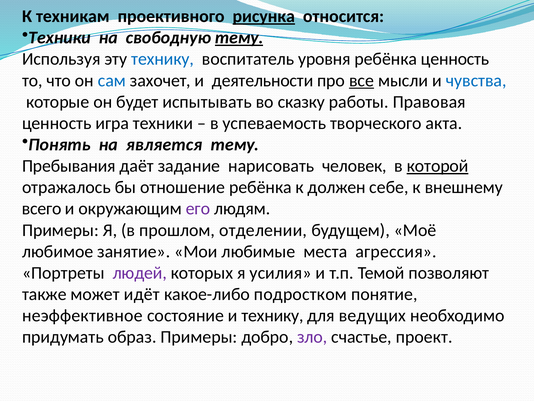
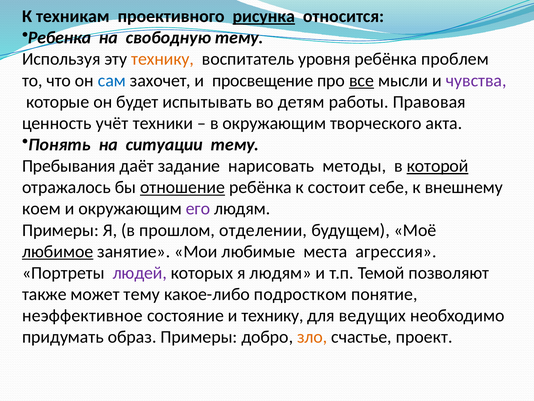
Техники: Техники -> Ребенка (60, 38)
тему underline: present -> none (239, 38)
технику colour: blue -> orange (163, 59)
ребёнка ценность: ценность -> проблем (455, 59)
деятельности: деятельности -> просвещение (263, 80)
чувства colour: blue -> purple (476, 80)
сказку: сказку -> детям (301, 102)
игра: игра -> учёт (112, 123)
в успеваемость: успеваемость -> окружающим (274, 123)
является: является -> ситуации (164, 144)
человек: человек -> методы (354, 166)
отношение underline: none -> present (183, 187)
должен: должен -> состоит (337, 187)
всего: всего -> коем (41, 209)
любимое underline: none -> present (58, 251)
я усилия: усилия -> людям (281, 273)
может идёт: идёт -> тему (142, 294)
зло colour: purple -> orange (312, 337)
